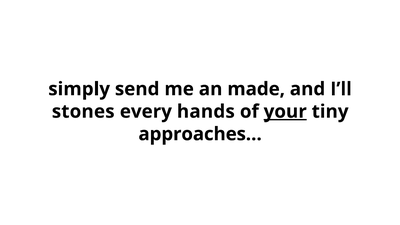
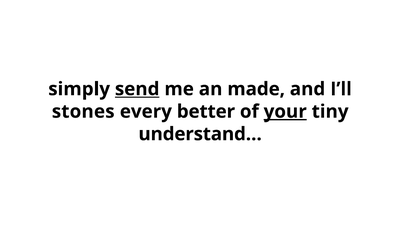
send underline: none -> present (137, 89)
hands: hands -> better (206, 112)
approaches…: approaches… -> understand… (200, 134)
